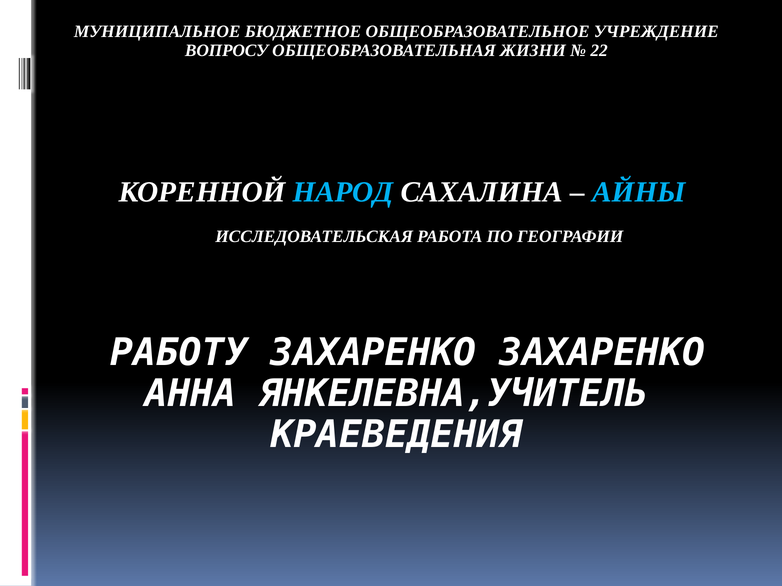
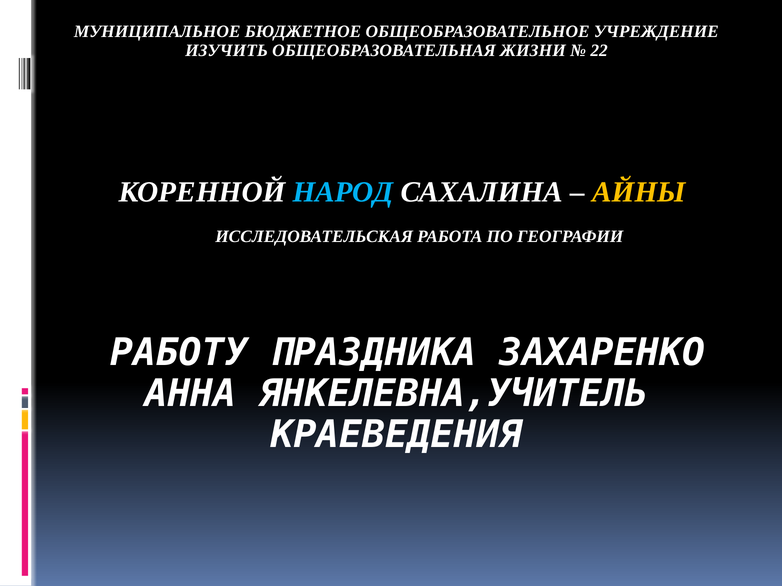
ВОПРОСУ: ВОПРОСУ -> ИЗУЧИТЬ (227, 50)
АЙНЫ colour: light blue -> yellow (639, 192)
РАБОТУ ЗАХАРЕНКО: ЗАХАРЕНКО -> ПРАЗДНИКА (373, 353)
